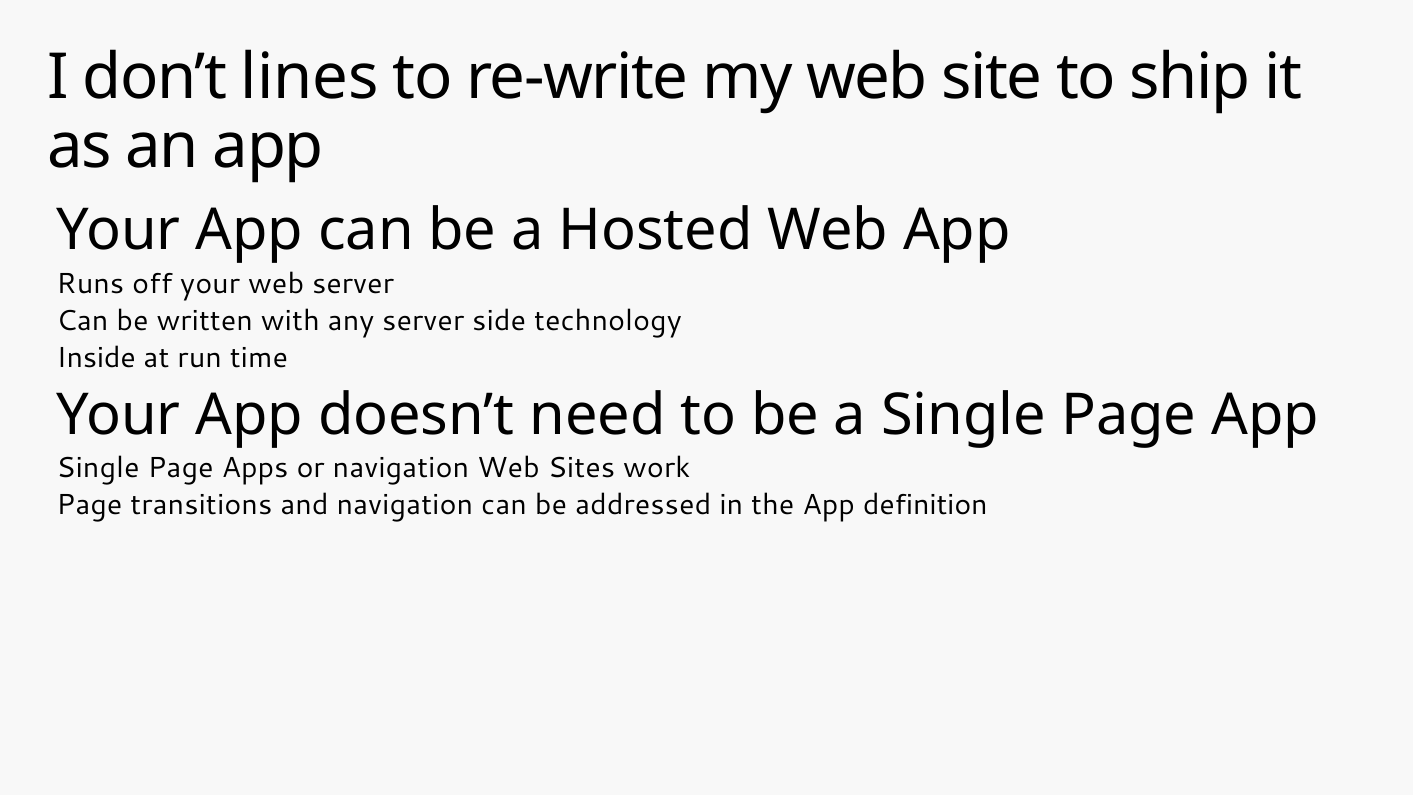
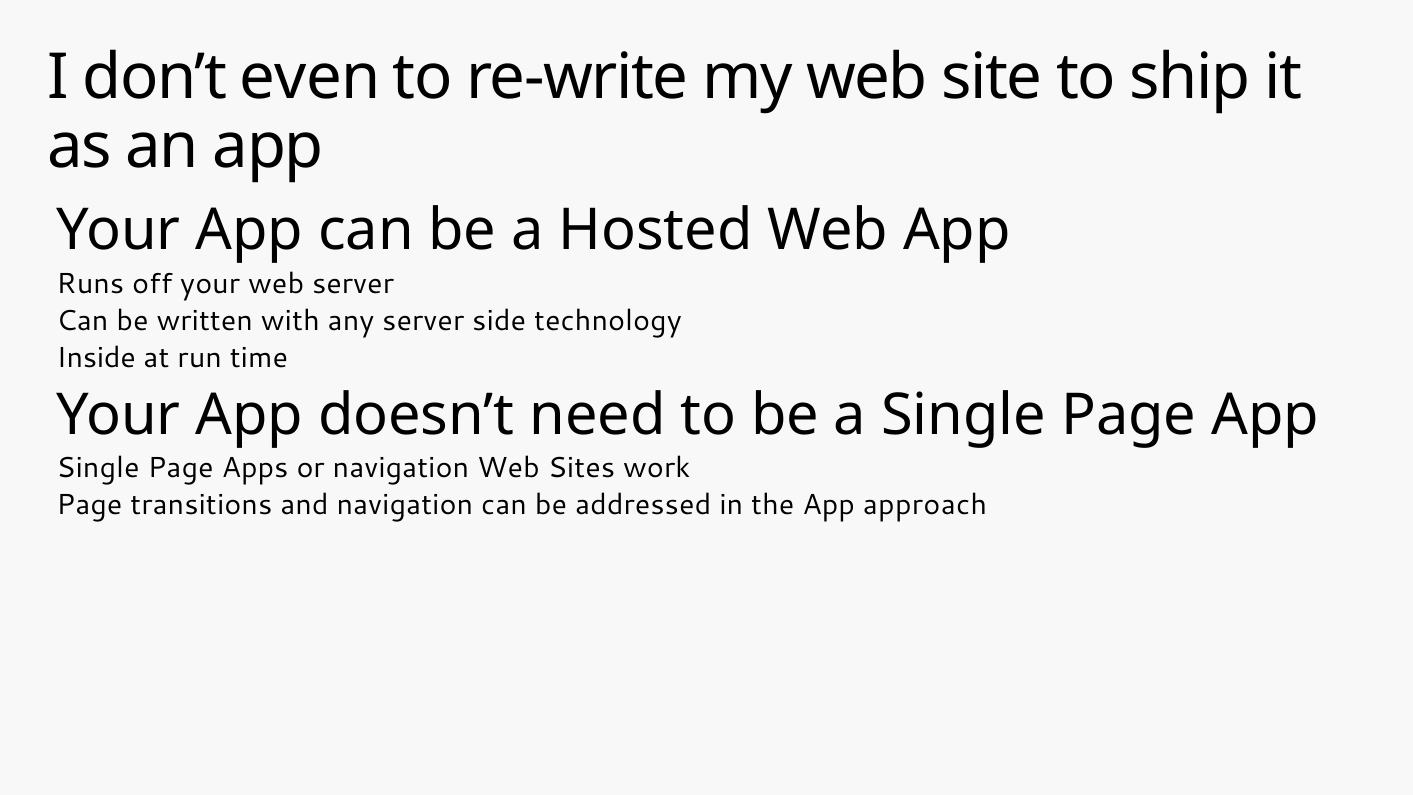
lines: lines -> even (310, 78)
definition: definition -> approach (925, 505)
